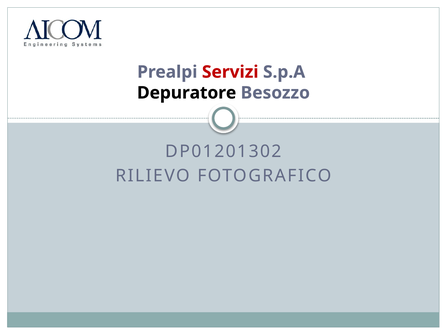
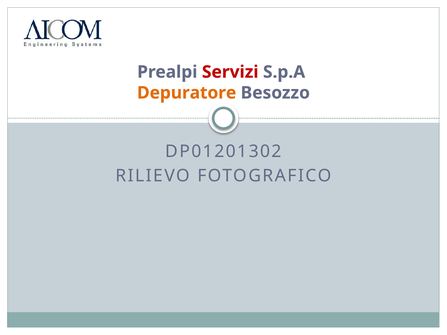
Depuratore colour: black -> orange (187, 93)
